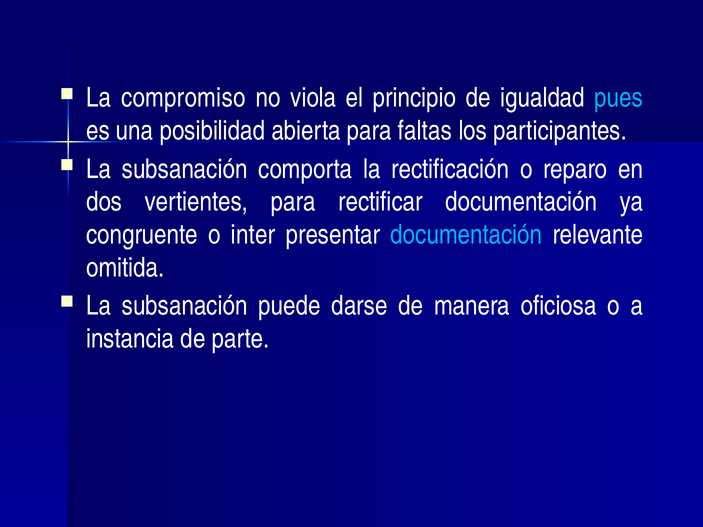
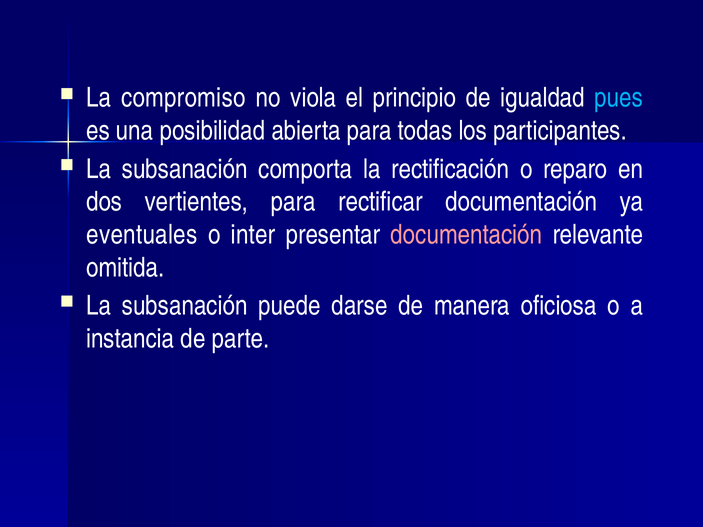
faltas: faltas -> todas (425, 131)
congruente: congruente -> eventuales (142, 235)
documentación colour: light blue -> pink (466, 235)
